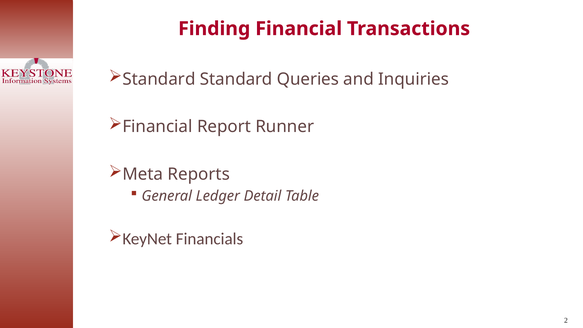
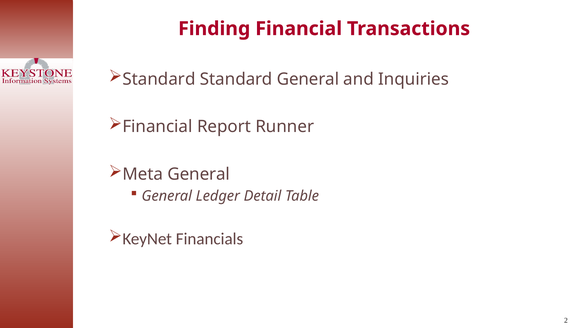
Standard Queries: Queries -> General (308, 79)
Meta Reports: Reports -> General (199, 174)
